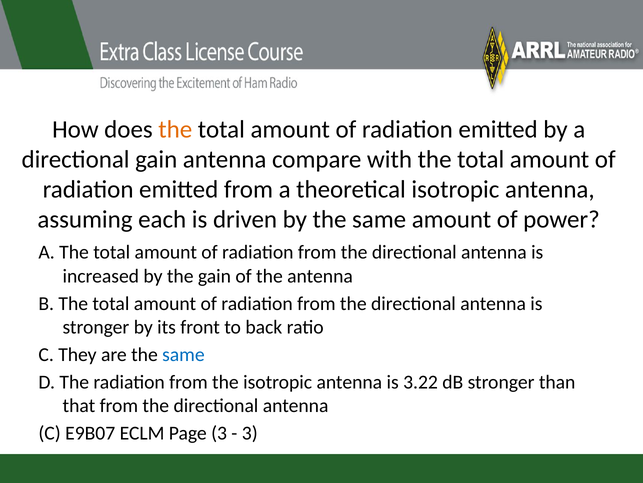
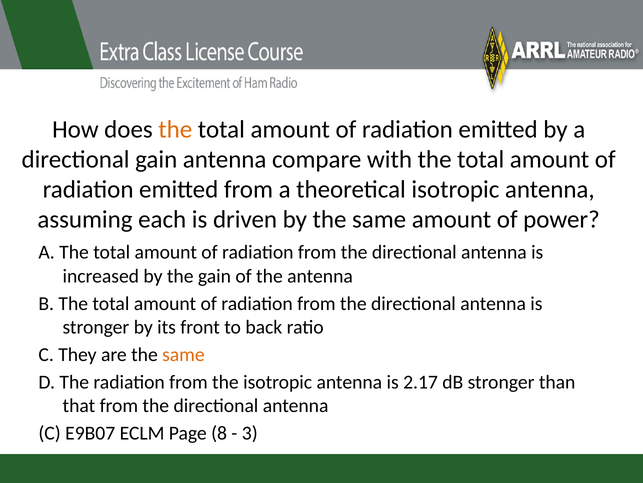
same colour: blue -> orange (183, 354)
3.22: 3.22 -> 2.17 (421, 382)
Page 3: 3 -> 8 (219, 433)
